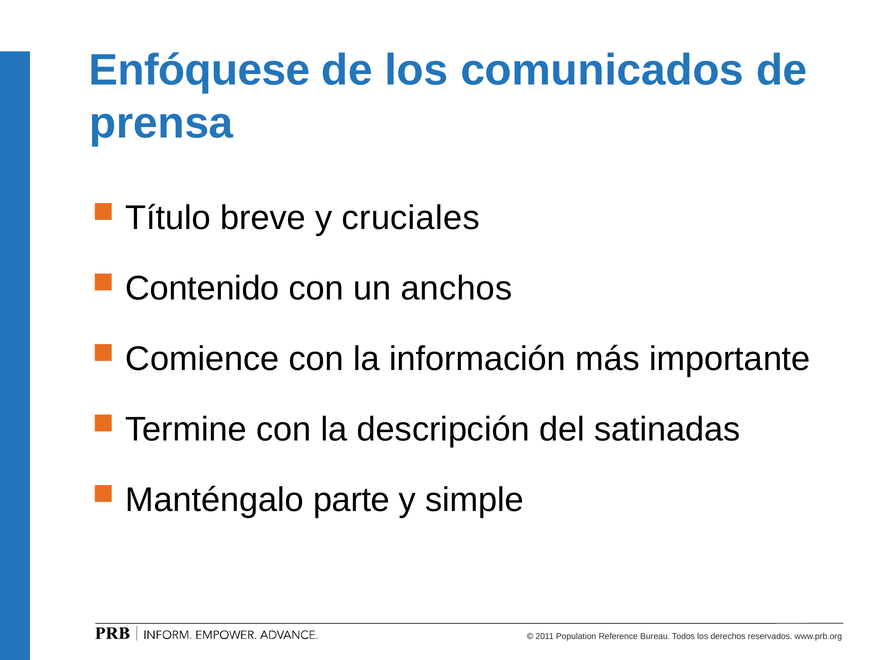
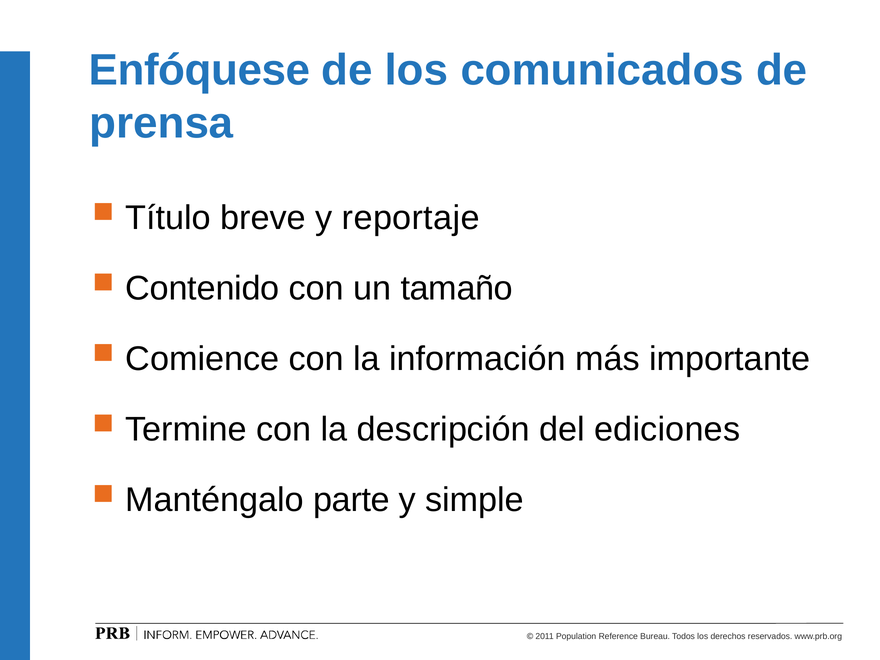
cruciales: cruciales -> reportaje (411, 218)
anchos: anchos -> tamaño (457, 288)
satinadas: satinadas -> ediciones (667, 429)
